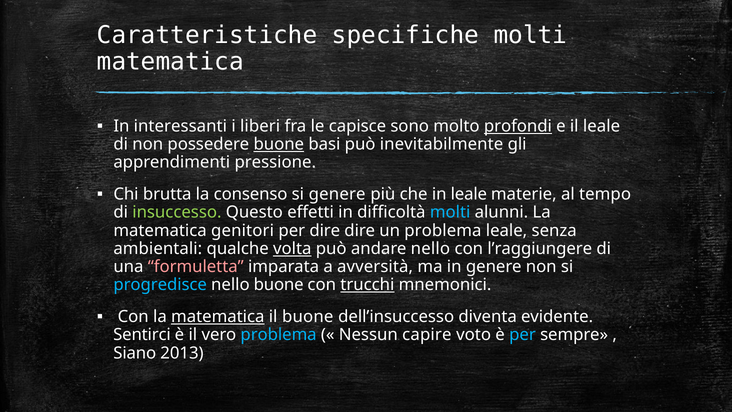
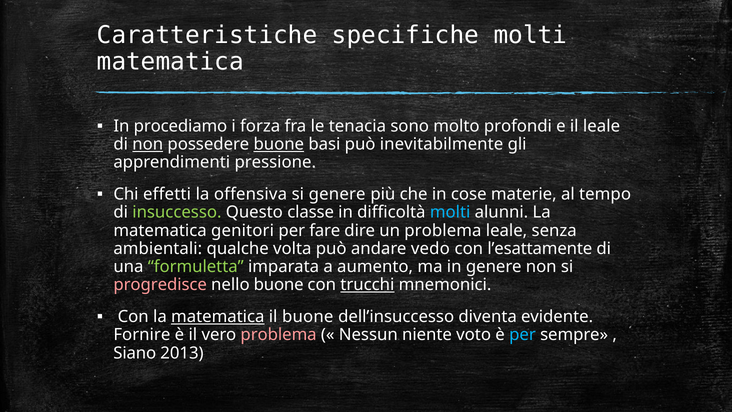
interessanti: interessanti -> procediamo (180, 126)
liberi: liberi -> forza (260, 126)
capisce: capisce -> tenacia (357, 126)
profondi underline: present -> none (518, 126)
non underline: none -> present (148, 144)
brutta: brutta -> effetti (167, 194)
consenso: consenso -> offensiva (250, 194)
in leale: leale -> cose (469, 194)
effetti: effetti -> classe (311, 212)
per dire: dire -> fare (325, 230)
volta underline: present -> none (292, 249)
andare nello: nello -> vedo (430, 249)
l’raggiungere: l’raggiungere -> l’esattamente (540, 249)
formuletta colour: pink -> light green (196, 267)
avversità: avversità -> aumento (375, 267)
progredisce colour: light blue -> pink (160, 285)
Sentirci: Sentirci -> Fornire (142, 335)
problema colour: light blue -> pink (279, 335)
capire: capire -> niente (427, 335)
